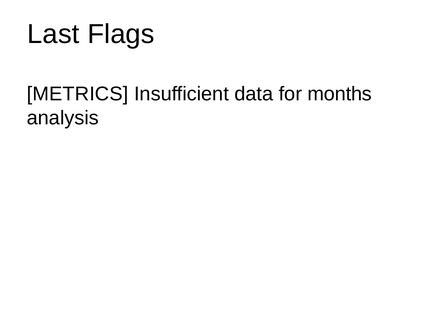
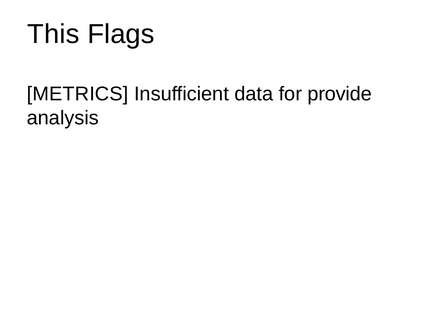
Last: Last -> This (53, 34)
months: months -> provide (340, 94)
